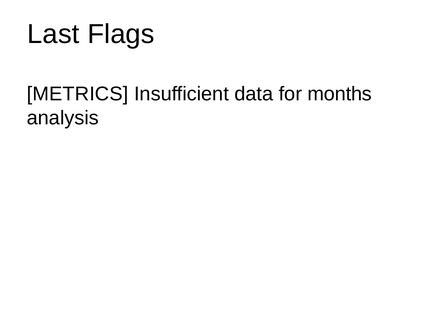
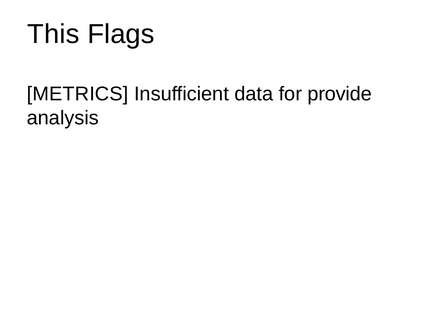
Last: Last -> This (53, 34)
months: months -> provide (340, 94)
